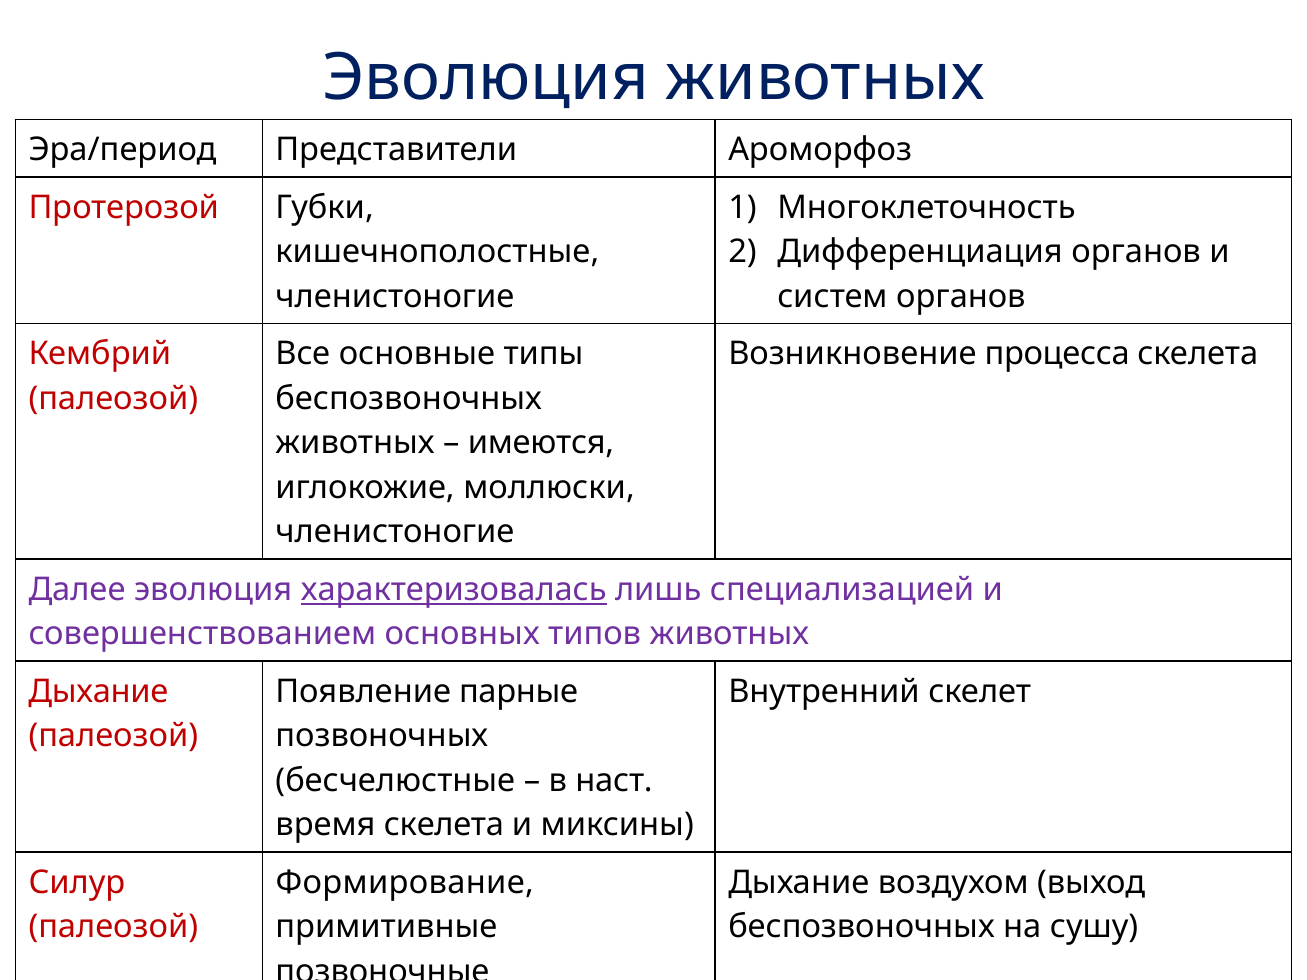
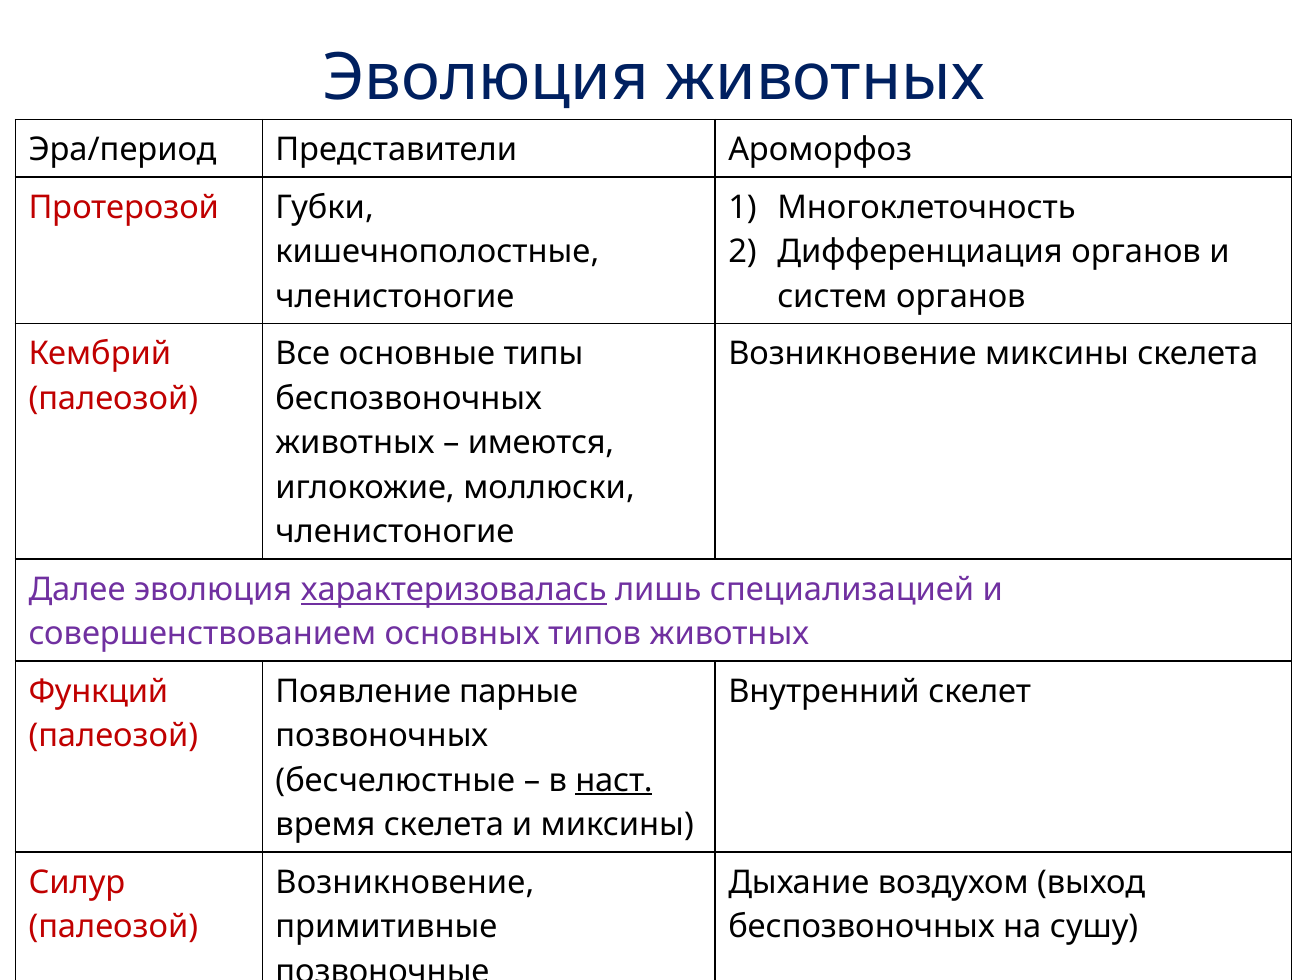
Возникновение процесса: процесса -> миксины (1057, 354)
Дыхание: Дыхание -> Функций (98, 692)
наст underline: none -> present (614, 781)
Формирование: Формирование -> Возникновение (405, 883)
